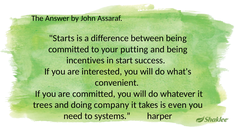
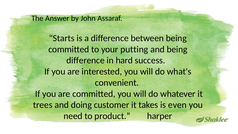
incentives: incentives -> difference (86, 60)
start: start -> hard (124, 60)
company: company -> customer (112, 105)
systems: systems -> product (112, 116)
